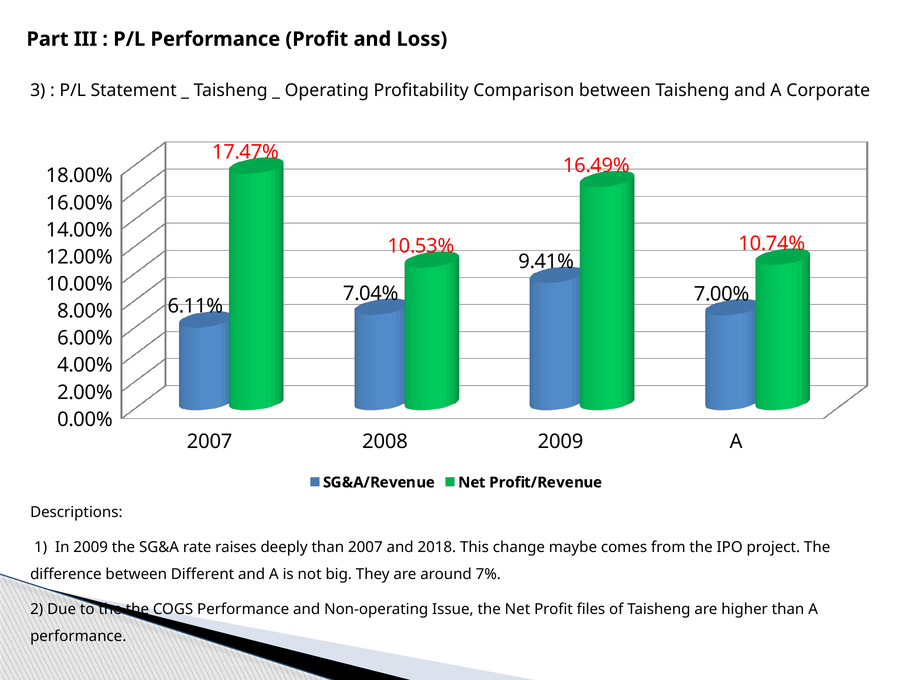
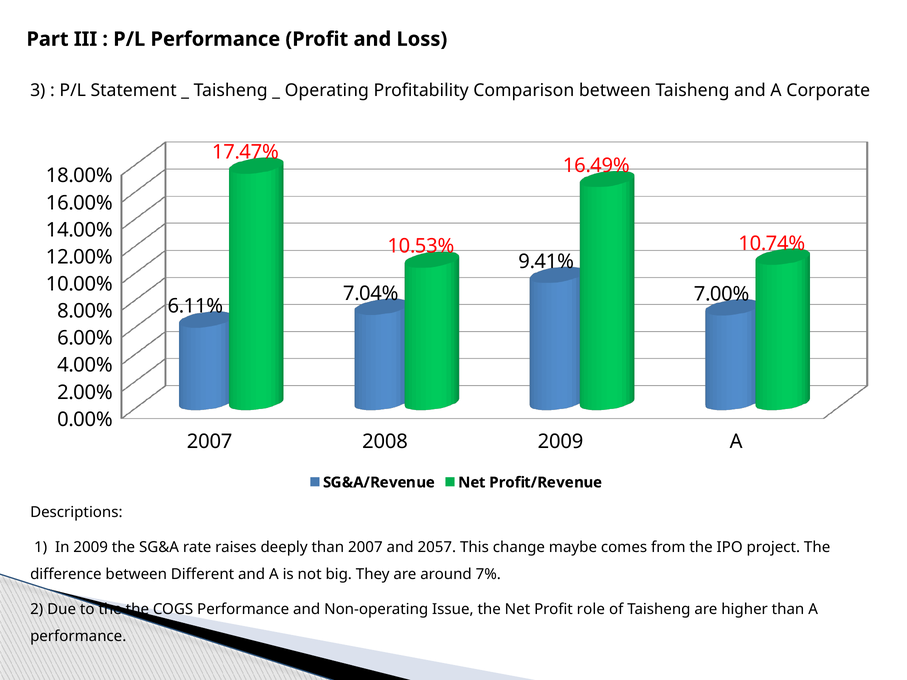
2018: 2018 -> 2057 (437, 547)
files: files -> role (591, 609)
